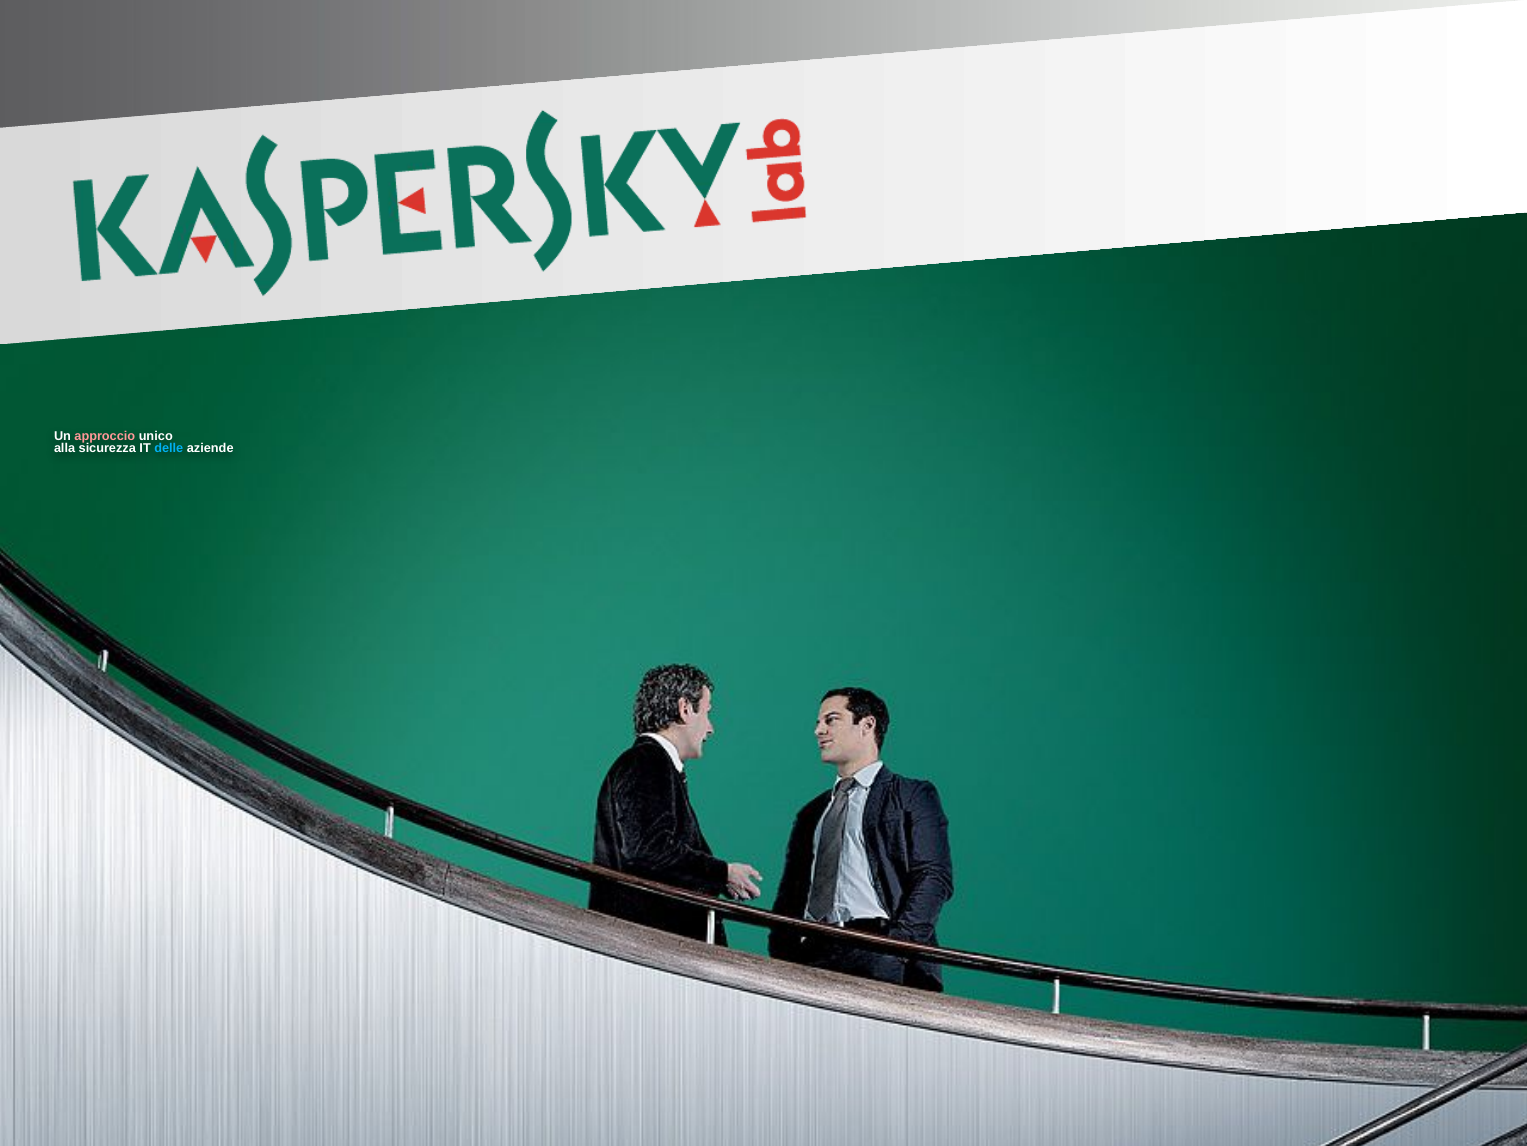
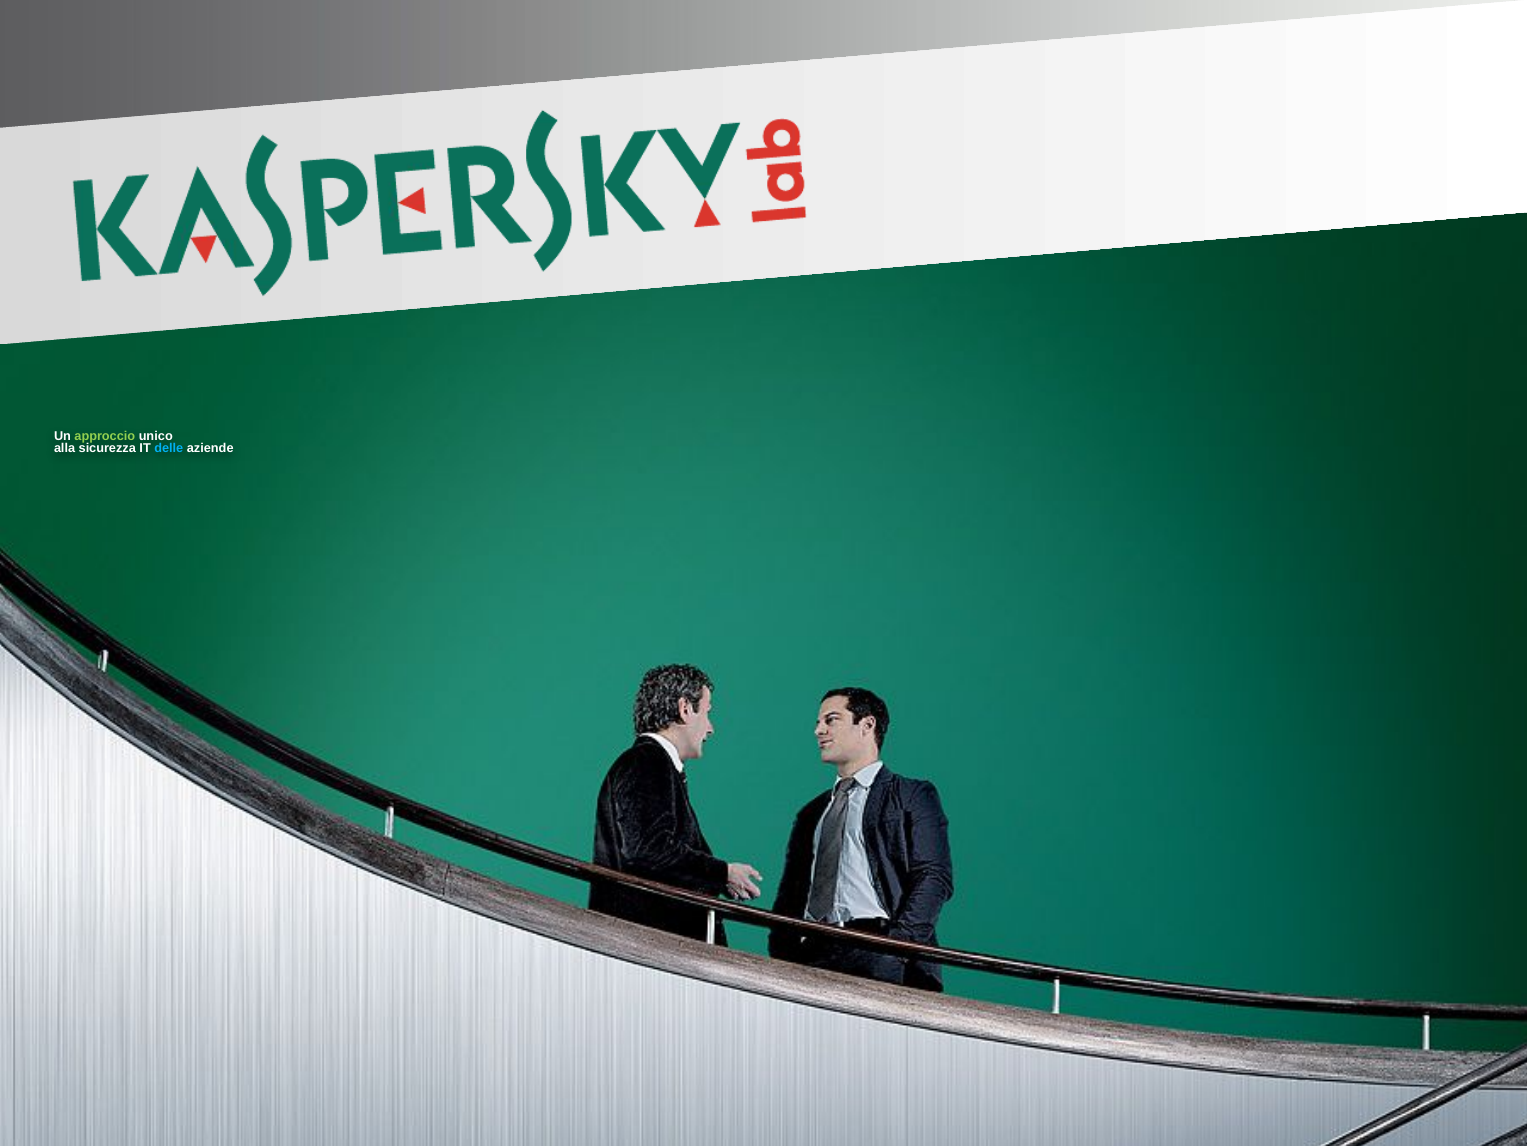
approccio colour: pink -> light green (105, 436)
